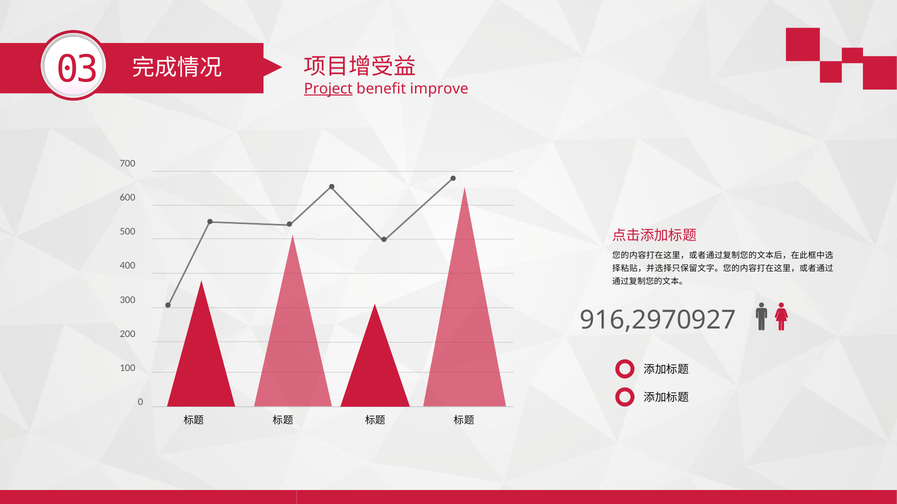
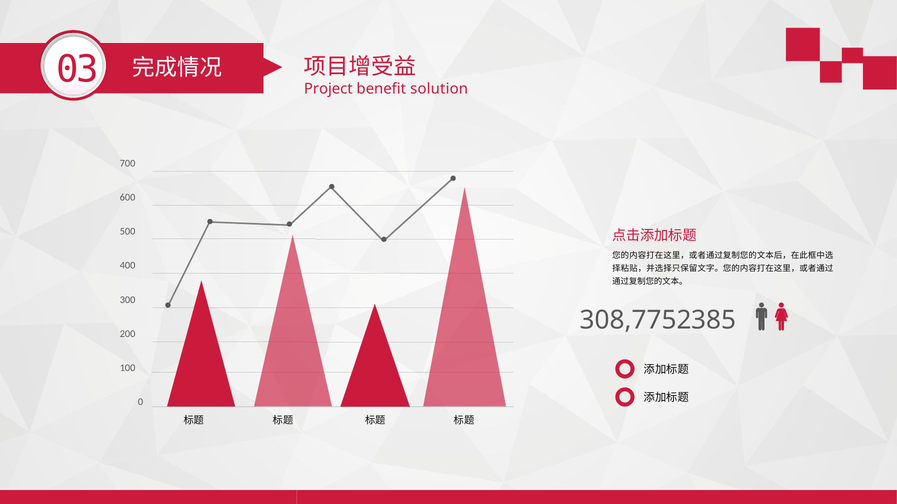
Project underline: present -> none (328, 89)
improve: improve -> solution (439, 89)
916,2970927: 916,2970927 -> 308,7752385 (658, 320)
